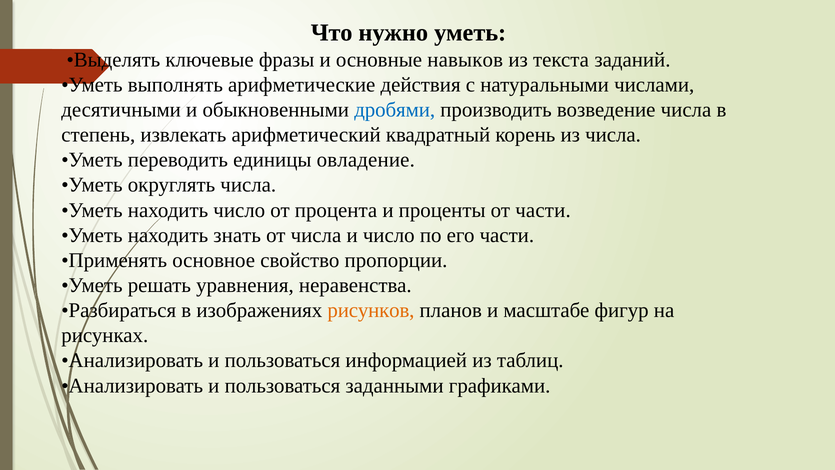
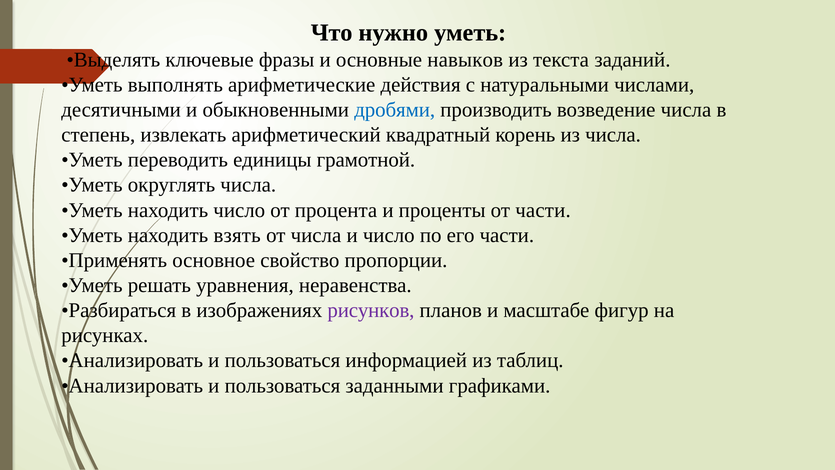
овладение: овладение -> грамотной (366, 160)
знать: знать -> взять (237, 235)
рисунков colour: orange -> purple (371, 310)
